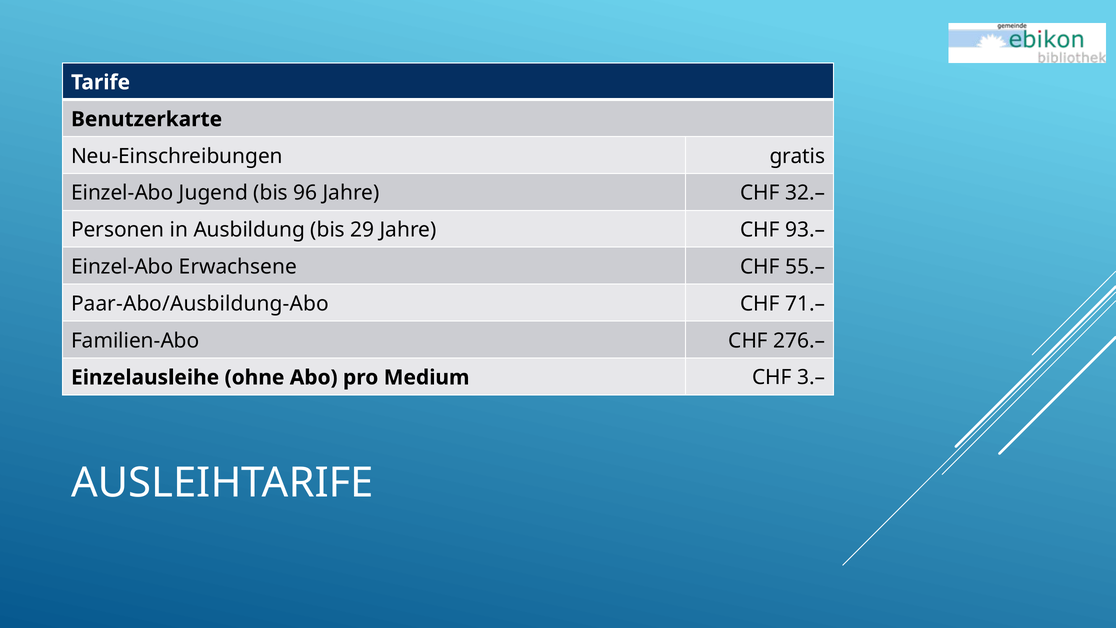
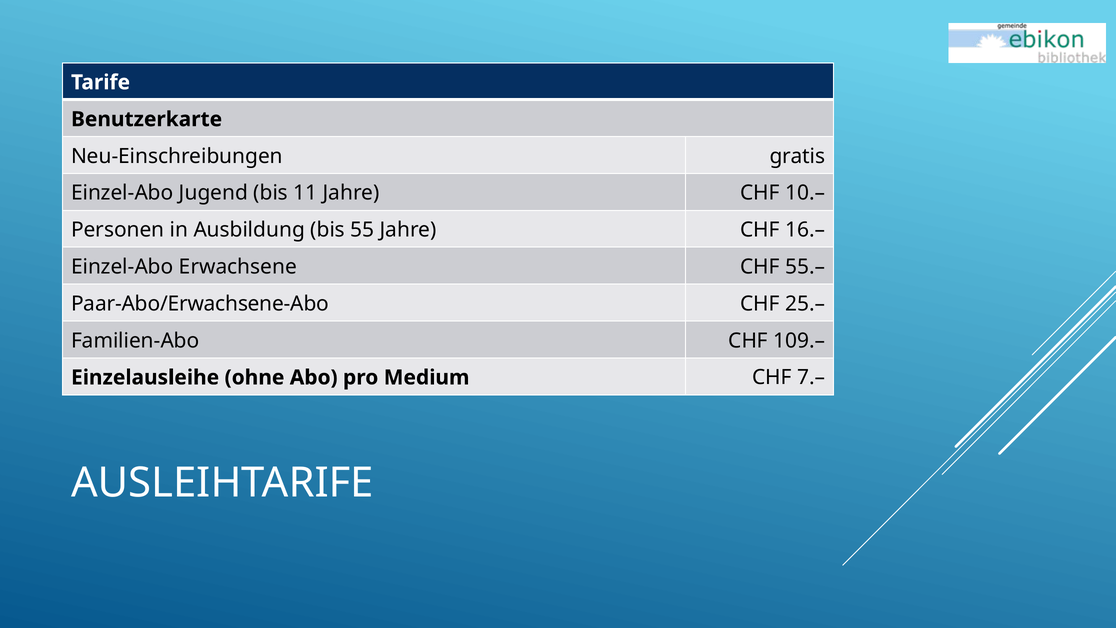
96: 96 -> 11 (305, 193)
32.–: 32.– -> 10.– (805, 193)
29: 29 -> 55 (362, 230)
93.–: 93.– -> 16.– (805, 230)
Paar-Abo/Ausbildung-Abo: Paar-Abo/Ausbildung-Abo -> Paar-Abo/Erwachsene-Abo (200, 304)
71.–: 71.– -> 25.– (805, 304)
276.–: 276.– -> 109.– (799, 340)
3.–: 3.– -> 7.– (811, 377)
